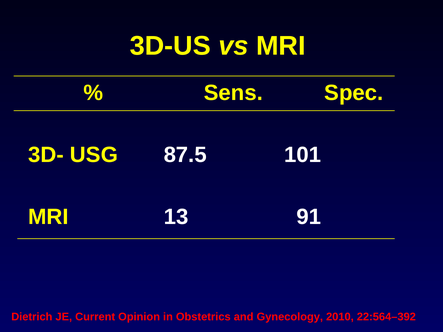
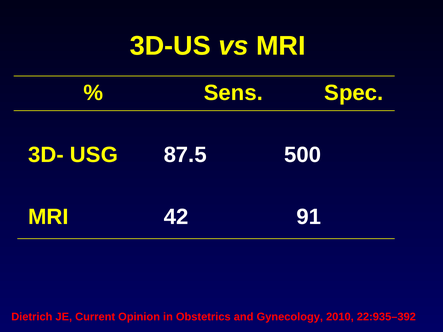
101: 101 -> 500 (303, 155)
13: 13 -> 42 (176, 217)
22:564–392: 22:564–392 -> 22:935–392 (386, 317)
